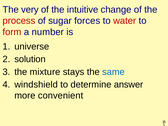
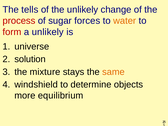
very: very -> tells (30, 10)
the intuitive: intuitive -> unlikely (83, 10)
water colour: red -> orange (125, 21)
a number: number -> unlikely (48, 32)
same colour: blue -> orange (113, 72)
answer: answer -> objects (128, 85)
convenient: convenient -> equilibrium (61, 96)
